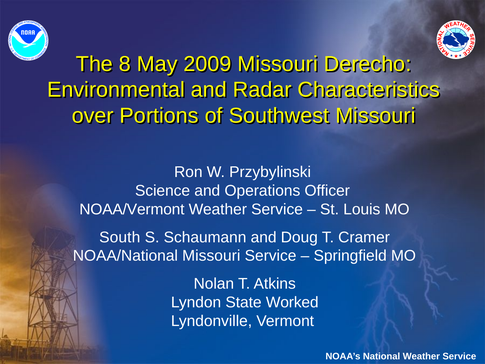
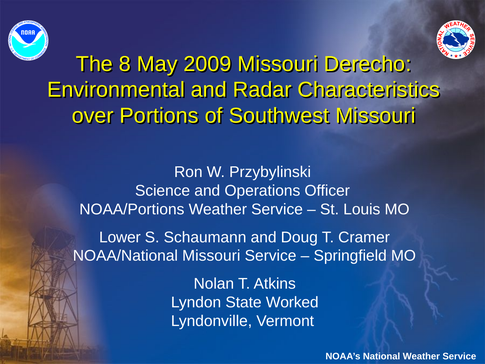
NOAA/Vermont: NOAA/Vermont -> NOAA/Portions (132, 209)
South: South -> Lower (120, 237)
